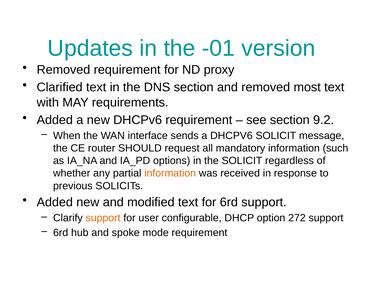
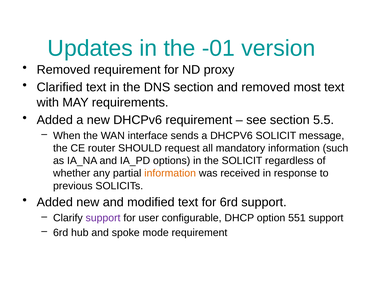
9.2: 9.2 -> 5.5 (324, 120)
support colour: orange -> purple (103, 218)
272: 272 -> 551 (297, 218)
